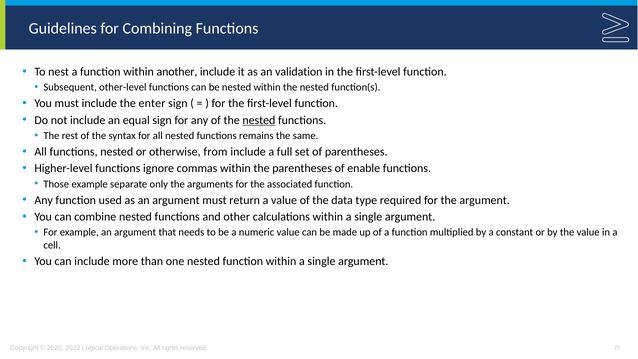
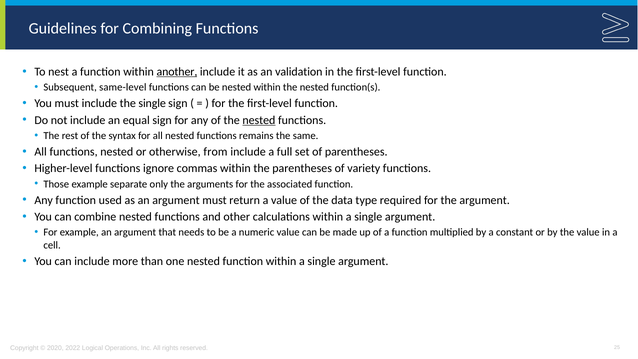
another underline: none -> present (177, 72)
other-level: other-level -> same-level (123, 87)
the enter: enter -> single (152, 103)
enable: enable -> variety (364, 168)
